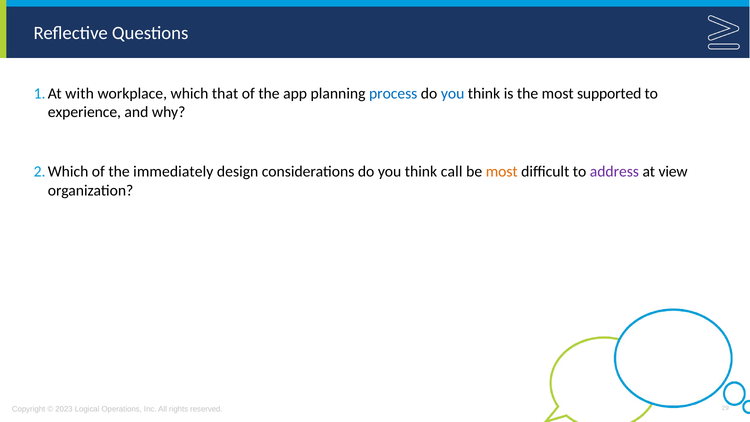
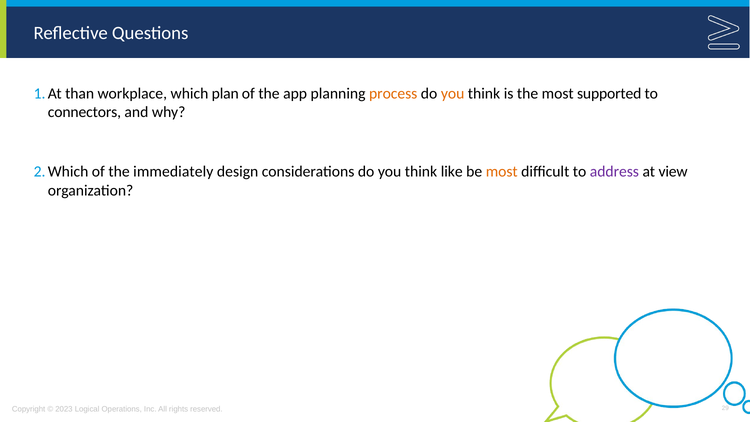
with: with -> than (80, 93)
that: that -> plan (225, 93)
process colour: blue -> orange (393, 93)
you colour: blue -> orange (453, 93)
experience: experience -> connectors (84, 112)
call: call -> like (452, 172)
